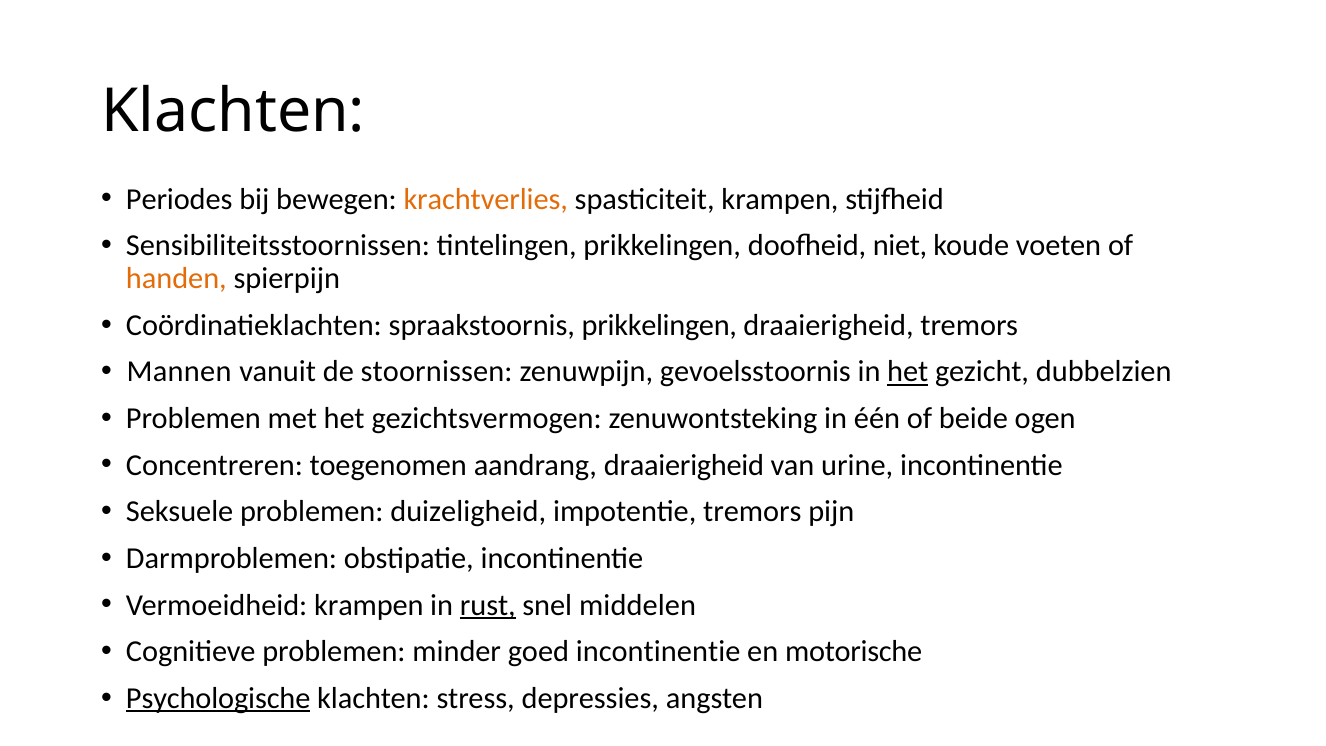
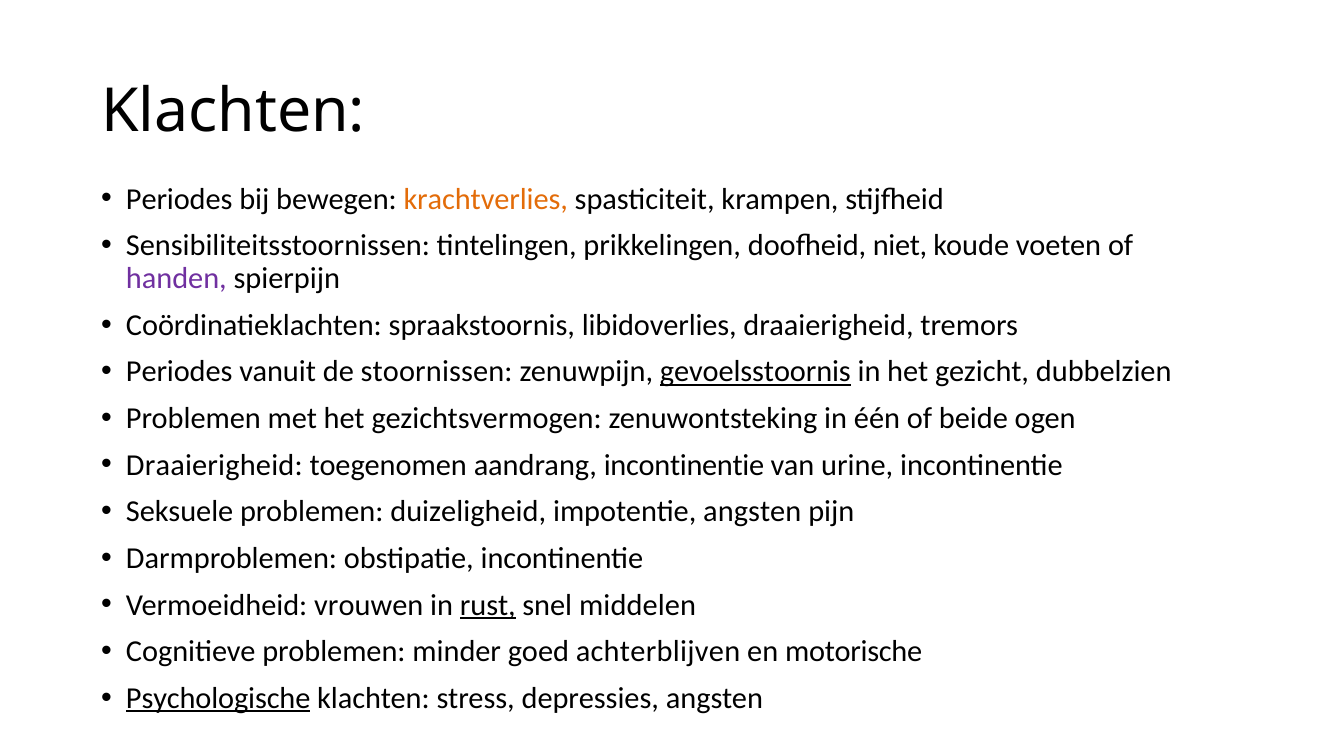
handen colour: orange -> purple (176, 278)
spraakstoornis prikkelingen: prikkelingen -> libidoverlies (659, 325)
Mannen: Mannen -> Periodes (179, 372)
gevoelsstoornis underline: none -> present (755, 372)
het underline: present -> none (908, 372)
Concentreren: Concentreren -> Draaierigheid (214, 465)
aandrang draaierigheid: draaierigheid -> incontinentie (684, 465)
impotentie tremors: tremors -> angsten (752, 512)
Vermoeidheid krampen: krampen -> vrouwen (369, 605)
goed incontinentie: incontinentie -> achterblijven (658, 652)
